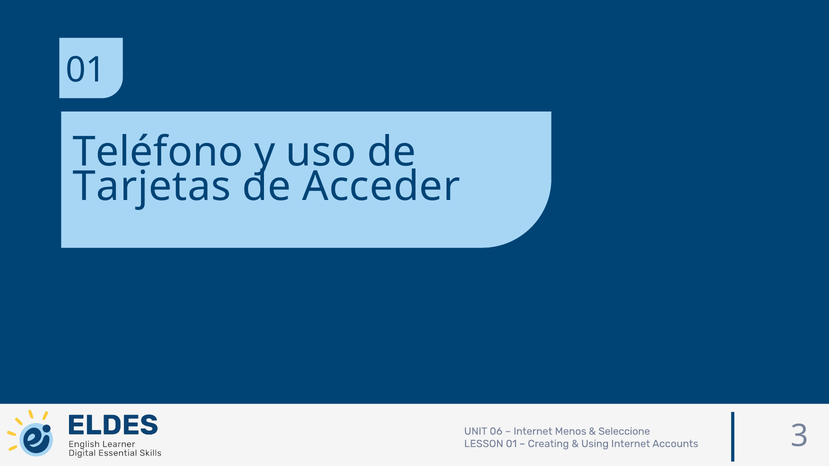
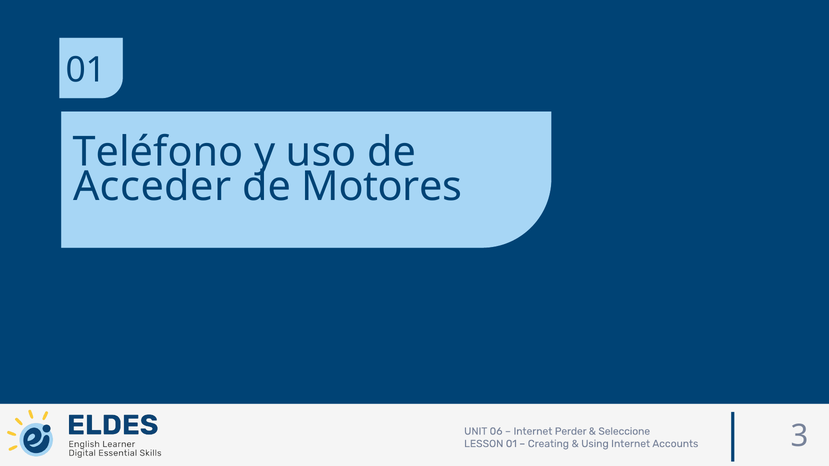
Tarjetas: Tarjetas -> Acceder (152, 187)
Acceder: Acceder -> Motores (382, 187)
Menos: Menos -> Perder (571, 432)
